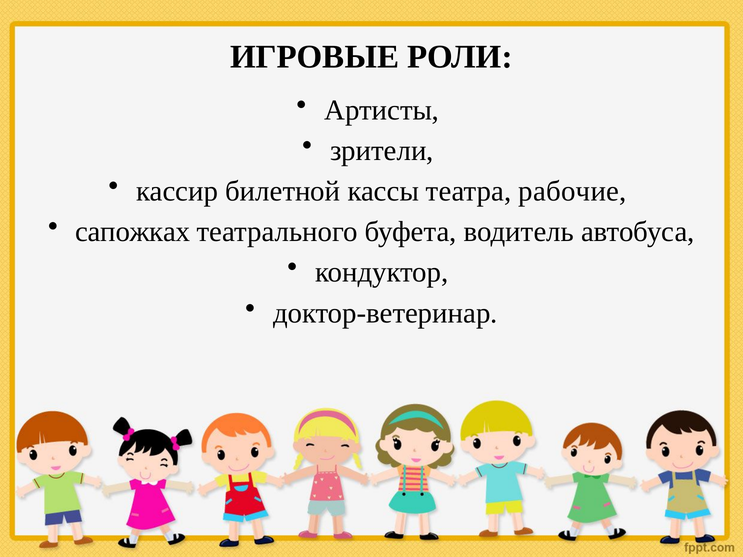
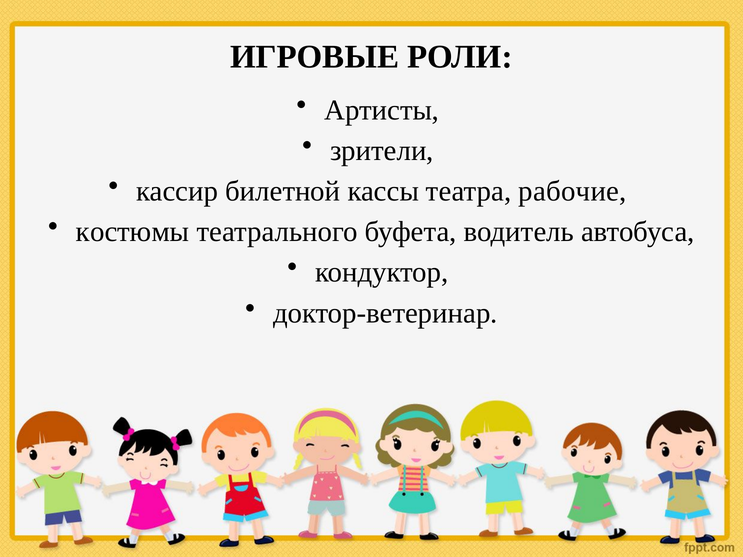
сапожках: сапожках -> костюмы (133, 232)
